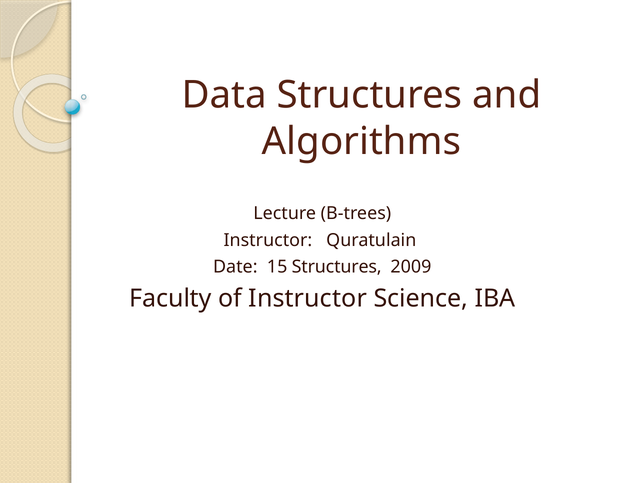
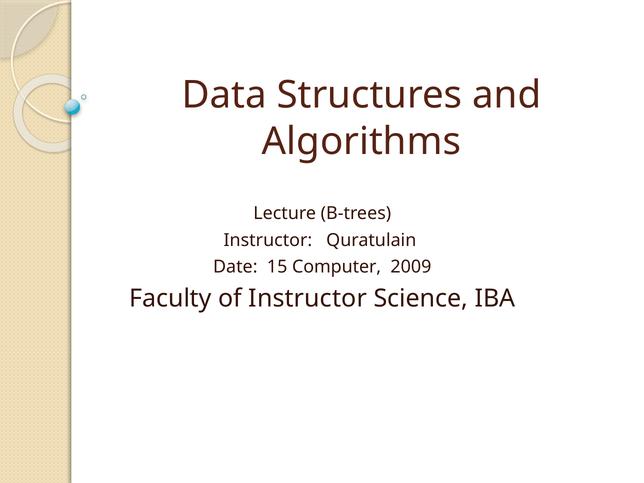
15 Structures: Structures -> Computer (337, 267)
